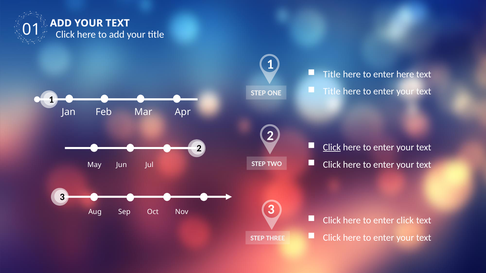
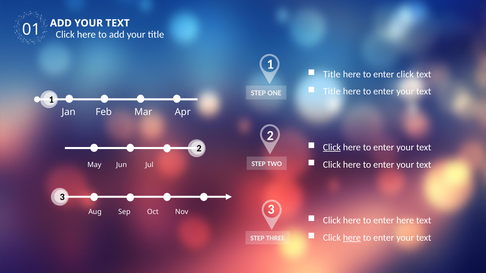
enter here: here -> click (405, 74)
enter click: click -> here (405, 220)
here underline: none -> present (352, 238)
